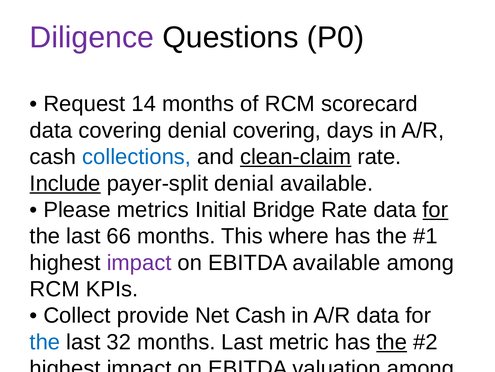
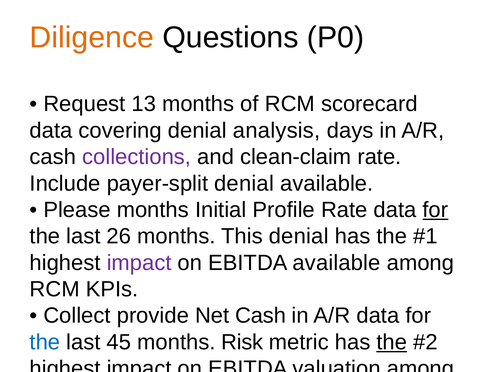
Diligence colour: purple -> orange (92, 38)
14: 14 -> 13 (144, 104)
denial covering: covering -> analysis (277, 130)
collections colour: blue -> purple (137, 157)
clean-claim underline: present -> none (296, 157)
Include underline: present -> none (65, 183)
Please metrics: metrics -> months (153, 209)
Bridge: Bridge -> Profile (284, 209)
66: 66 -> 26 (119, 236)
This where: where -> denial (299, 236)
32: 32 -> 45 (119, 341)
months Last: Last -> Risk (242, 341)
